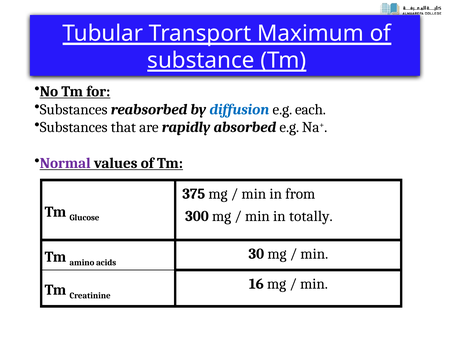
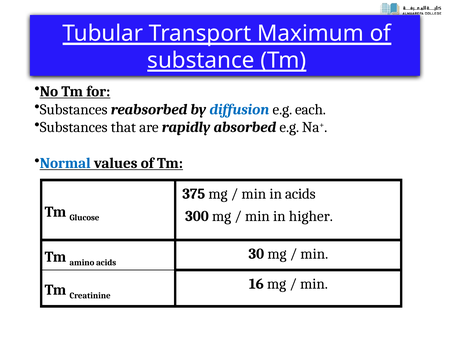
Normal colour: purple -> blue (65, 164)
in from: from -> acids (300, 194)
totally: totally -> higher (311, 216)
